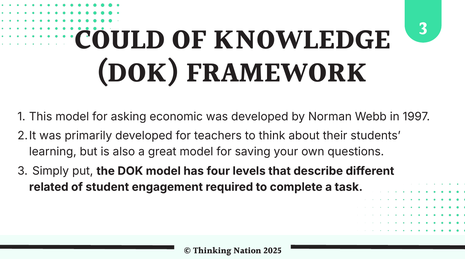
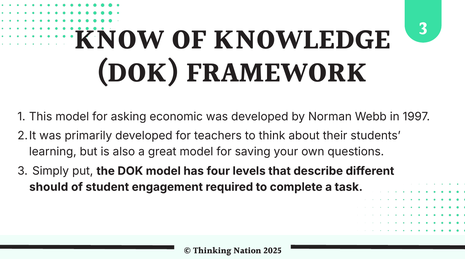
COULD: COULD -> KNOW (119, 41)
related: related -> should (49, 187)
